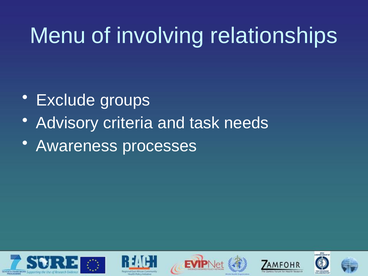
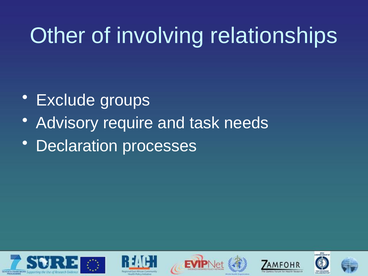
Menu: Menu -> Other (58, 36)
criteria: criteria -> require (128, 123)
Awareness: Awareness -> Declaration (77, 146)
